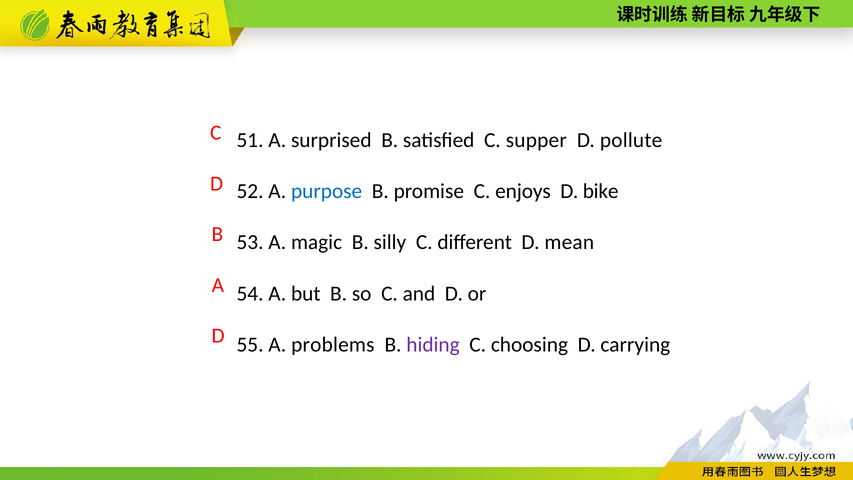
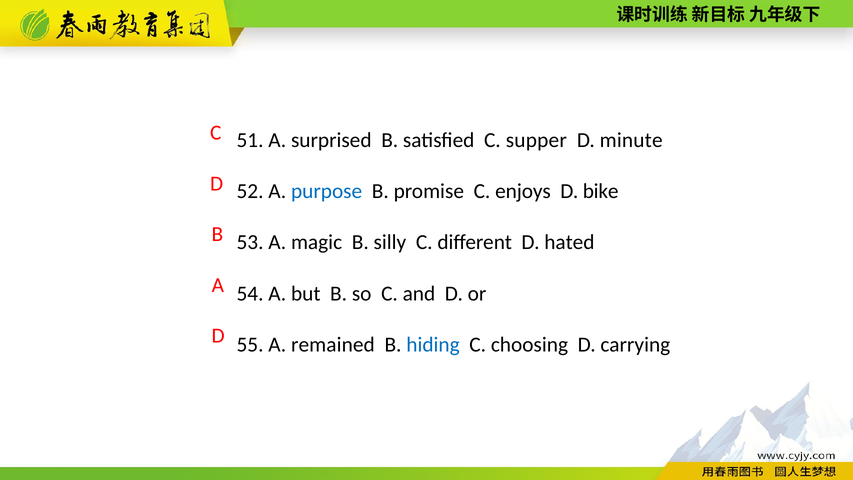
pollute: pollute -> minute (631, 140)
mean: mean -> hated (569, 242)
problems: problems -> remained (333, 345)
hiding colour: purple -> blue (433, 345)
